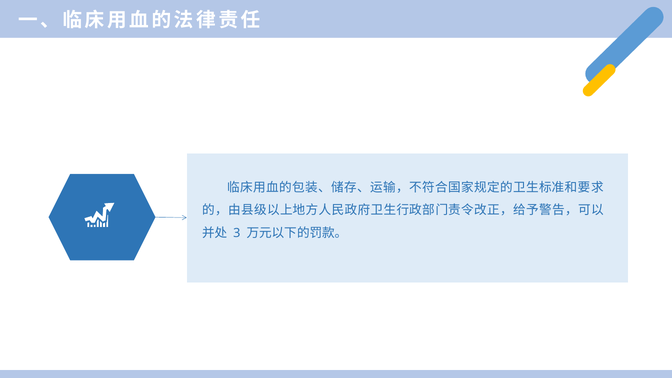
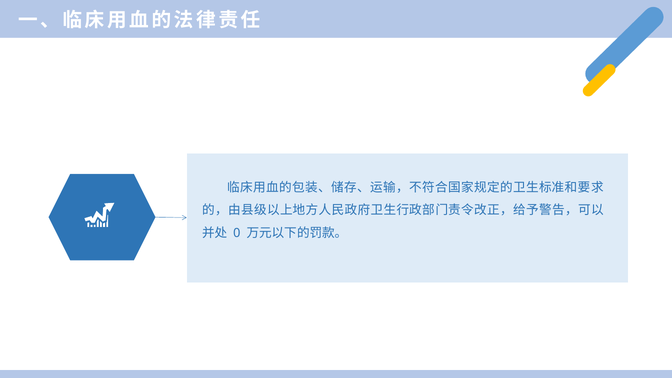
3: 3 -> 0 (237, 233)
